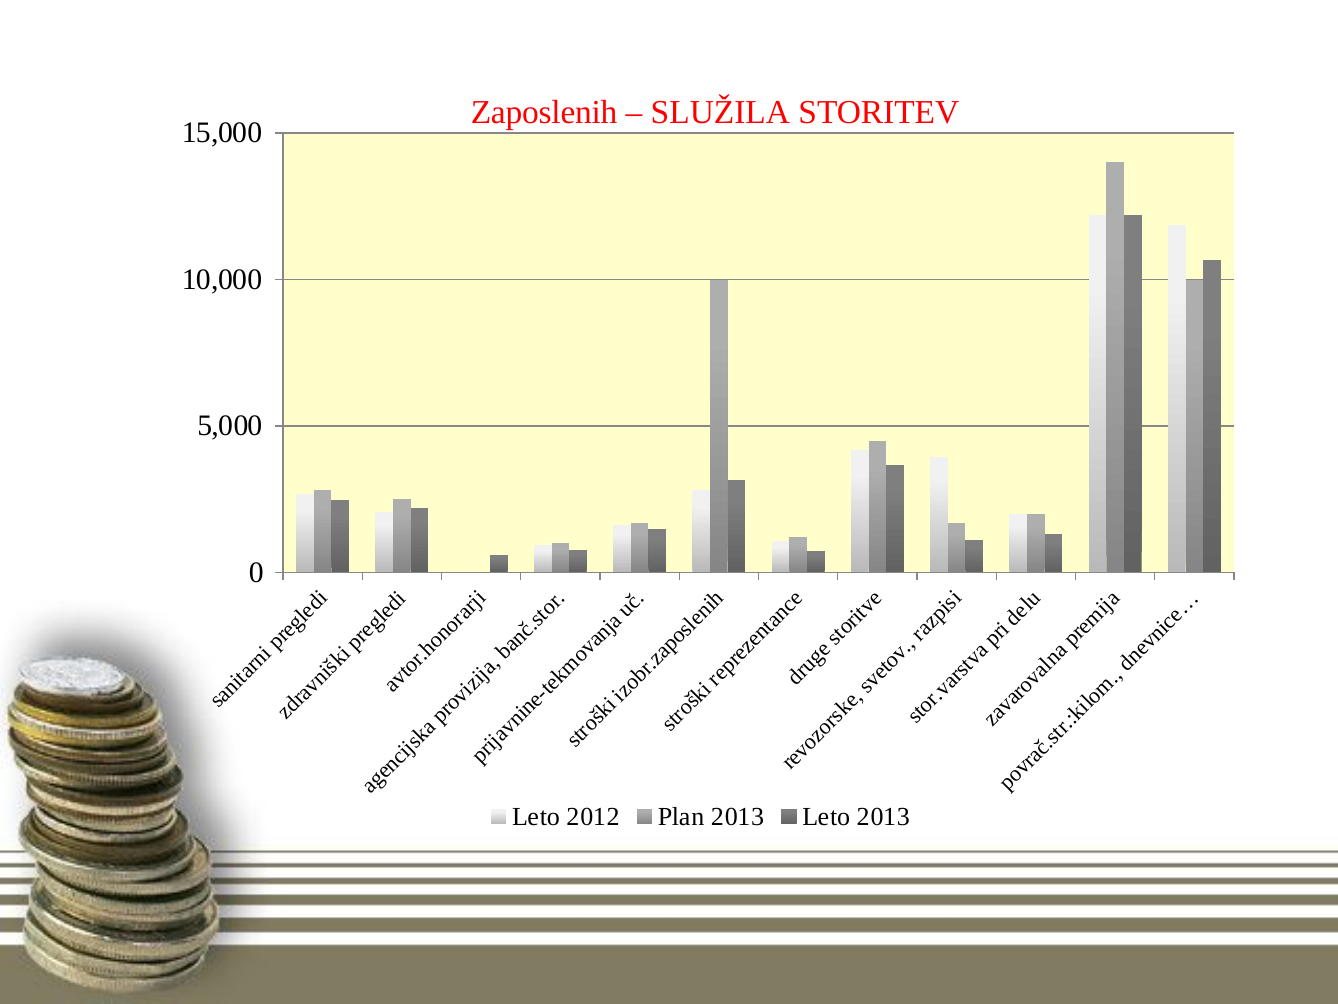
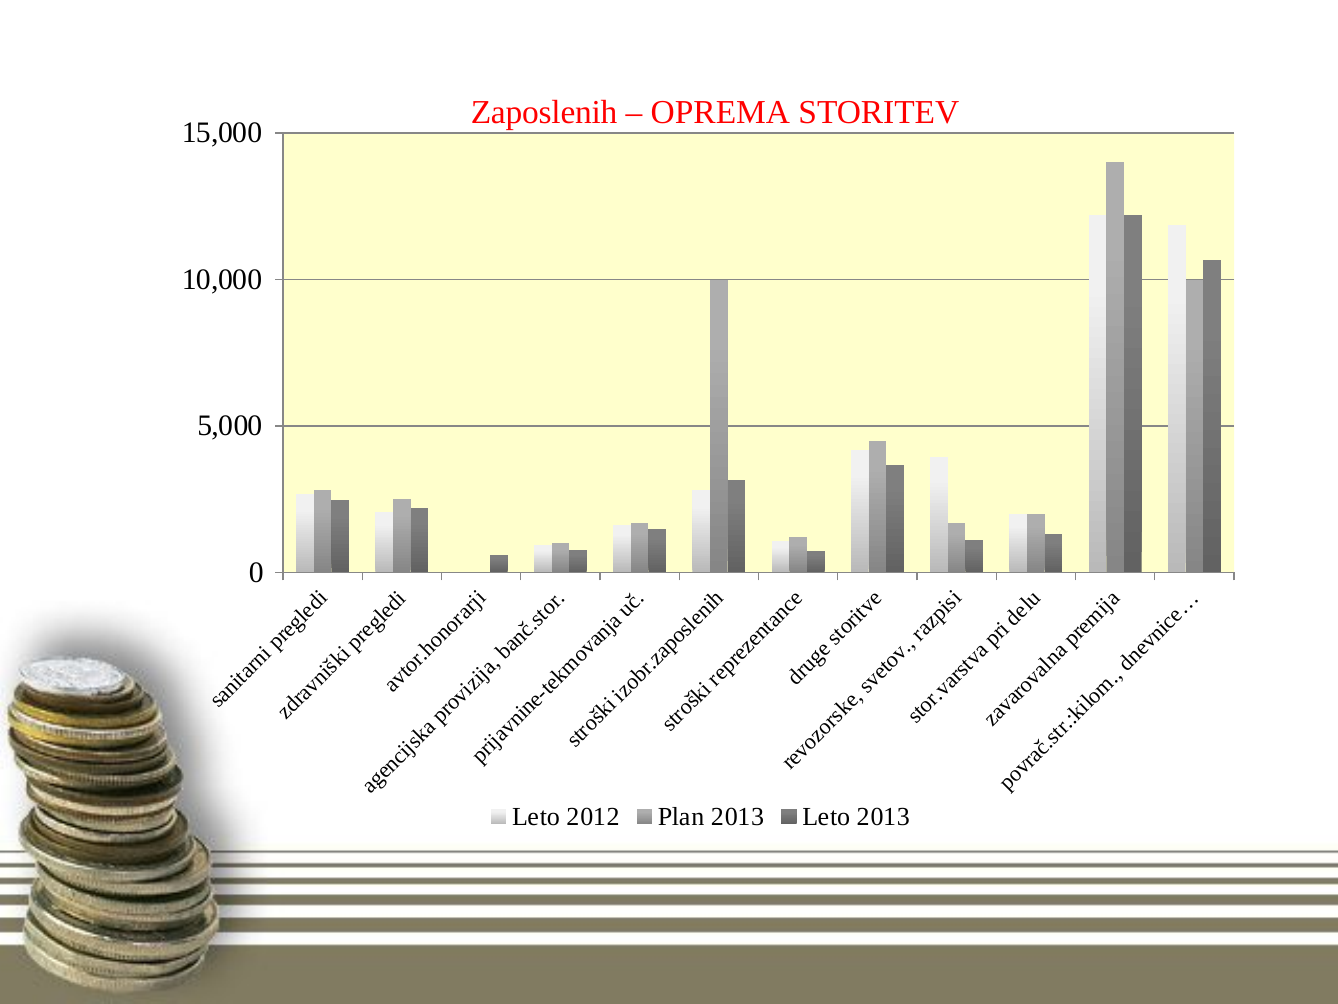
SLUŽILA: SLUŽILA -> OPREMA (720, 113)
